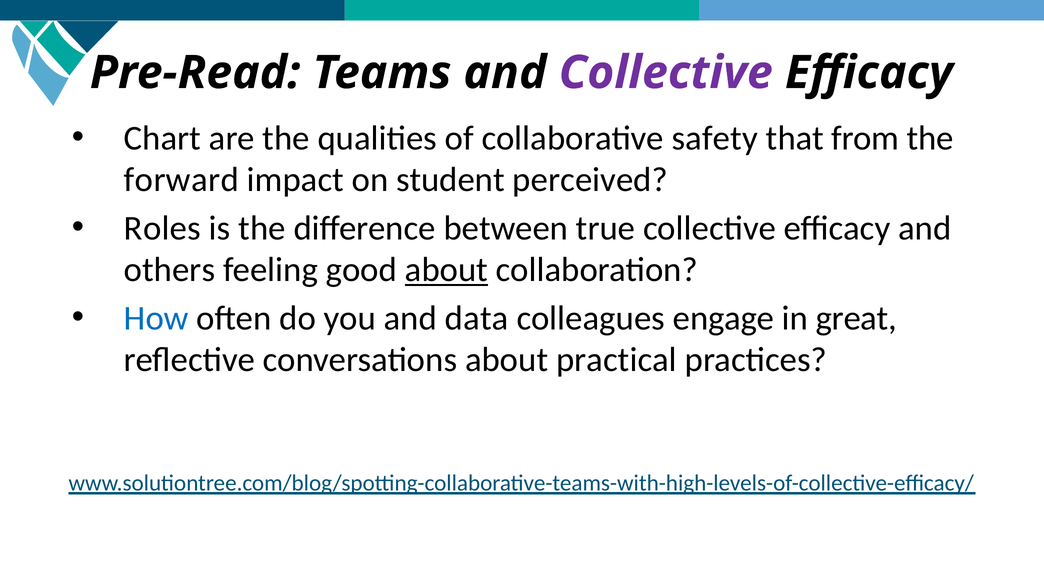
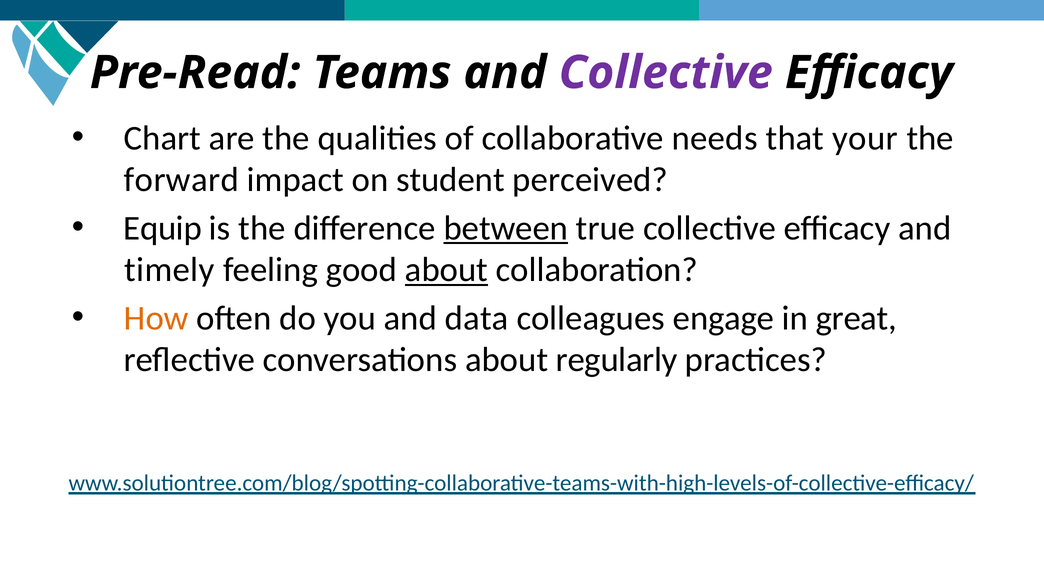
safety: safety -> needs (715, 138)
from: from -> your (865, 138)
Roles: Roles -> Equip (163, 228)
between underline: none -> present (506, 228)
others: others -> timely (169, 270)
How colour: blue -> orange (156, 318)
practical: practical -> regularly (617, 360)
